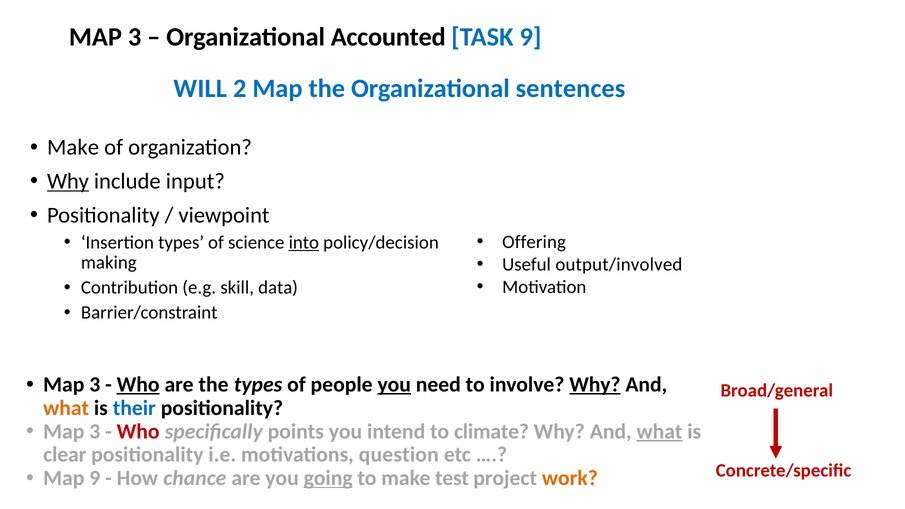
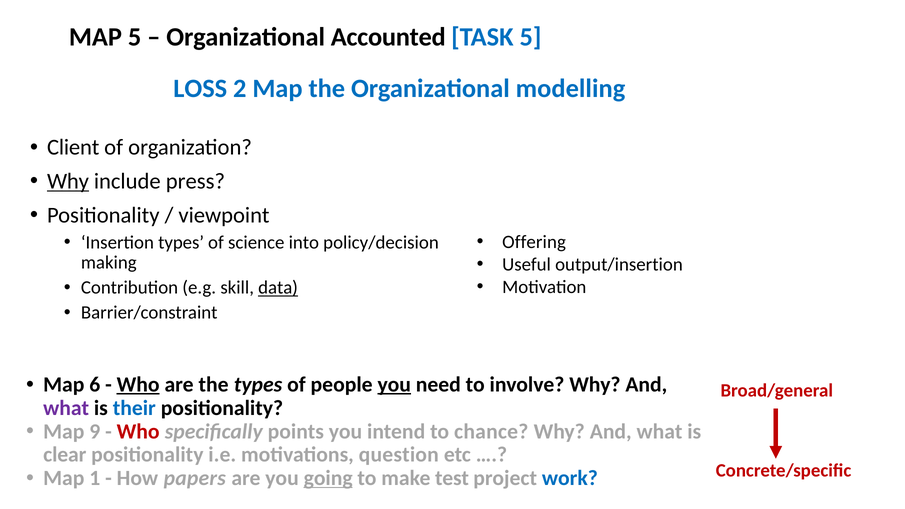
3: 3 -> 5 (135, 37)
TASK 9: 9 -> 5 (530, 37)
WILL: WILL -> LOSS (200, 89)
sentences: sentences -> modelling (570, 89)
Make: Make -> Client (73, 147)
input: input -> press (195, 181)
into underline: present -> none (304, 242)
output/involved: output/involved -> output/insertion (619, 265)
data underline: none -> present (278, 288)
3: 3 -> 6 (95, 385)
Why underline: present -> none (595, 385)
what colour: orange -> purple (66, 408)
3: 3 -> 9 (95, 431)
climate: climate -> chance (491, 431)
what underline: present -> none (659, 431)
Map 9: 9 -> 1 (95, 478)
chance: chance -> papers (195, 478)
work colour: orange -> blue (570, 478)
